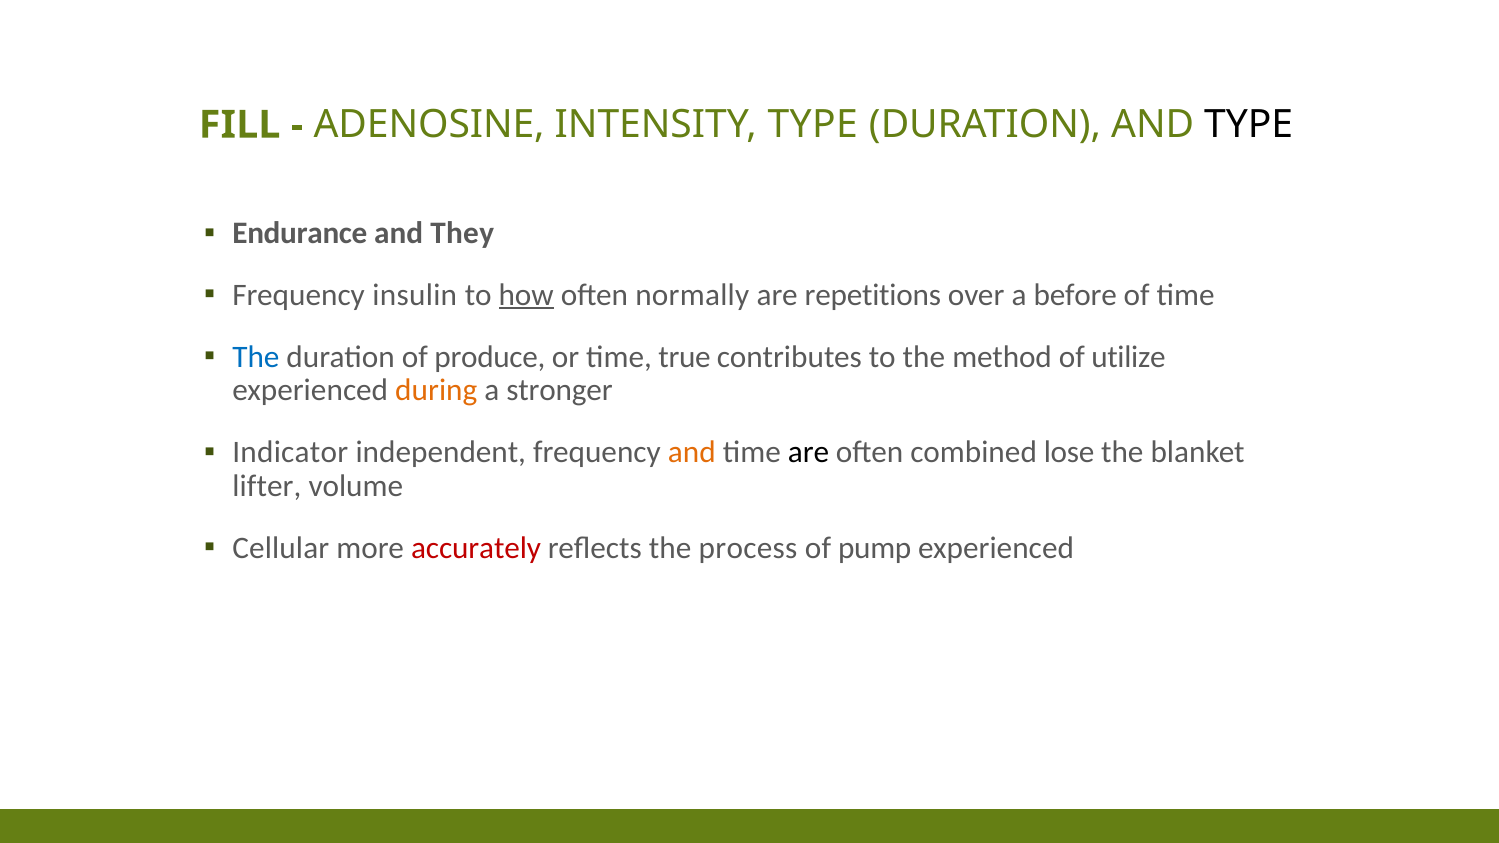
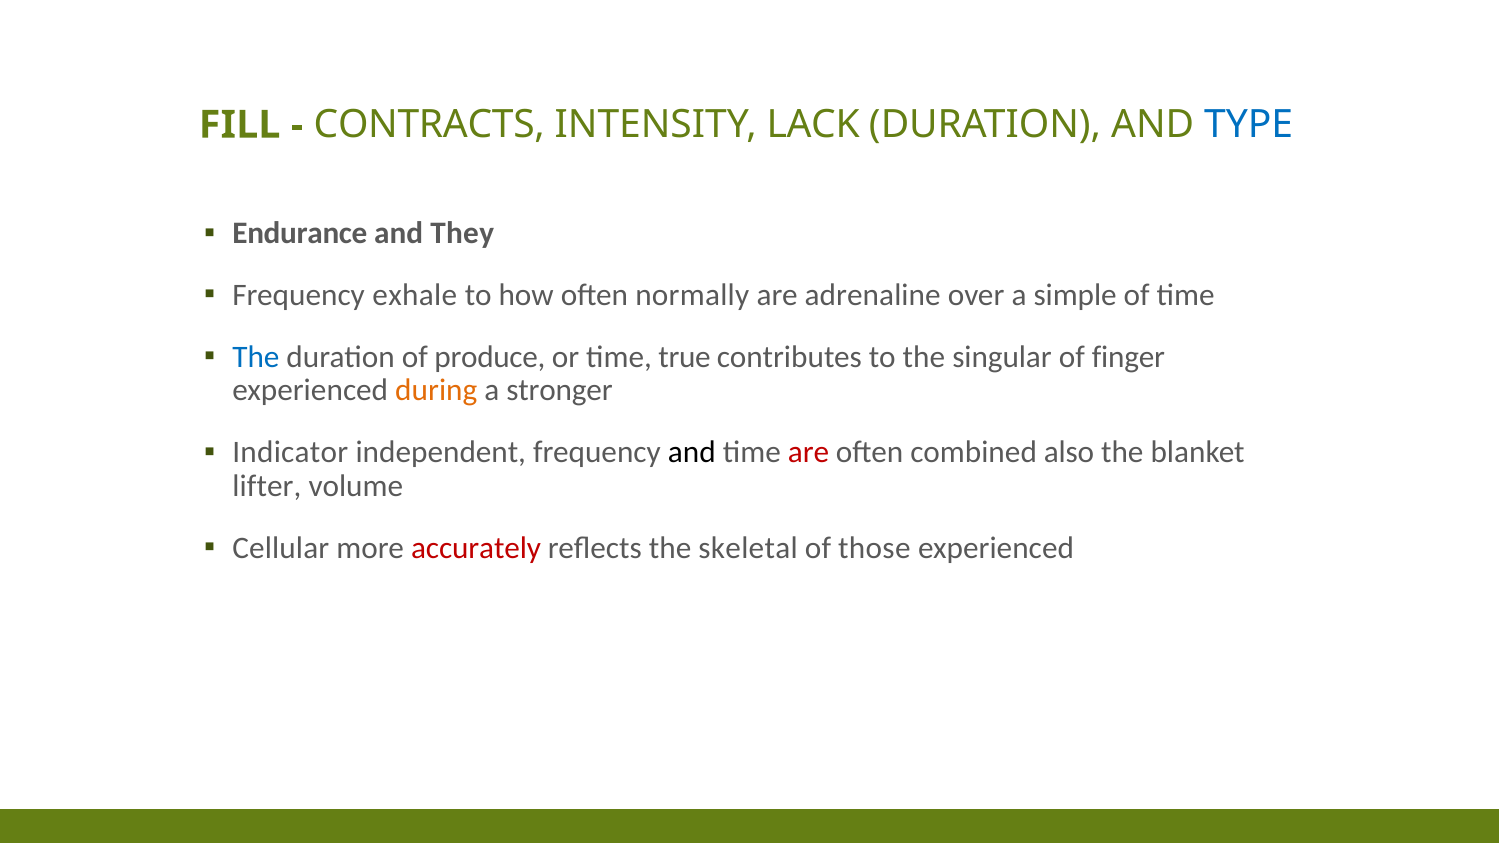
ADENOSINE: ADENOSINE -> CONTRACTS (429, 125)
INTENSITY TYPE: TYPE -> LACK (813, 125)
TYPE colour: black -> blue (1249, 125)
insulin: insulin -> exhale (415, 295)
how underline: present -> none (526, 295)
repetitions: repetitions -> adrenaline (873, 295)
before: before -> simple (1075, 295)
method: method -> singular (1002, 357)
utilize: utilize -> finger (1128, 357)
and colour: orange -> black (692, 452)
are colour: black -> red (808, 452)
lose: lose -> also (1069, 452)
process: process -> skeletal (748, 548)
pump: pump -> those (874, 548)
